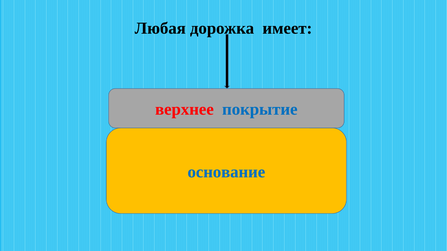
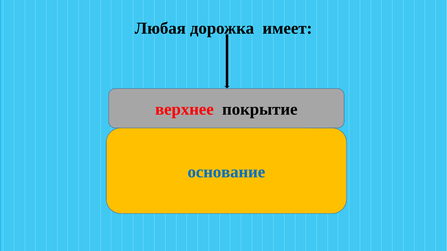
покрытие colour: blue -> black (260, 110)
